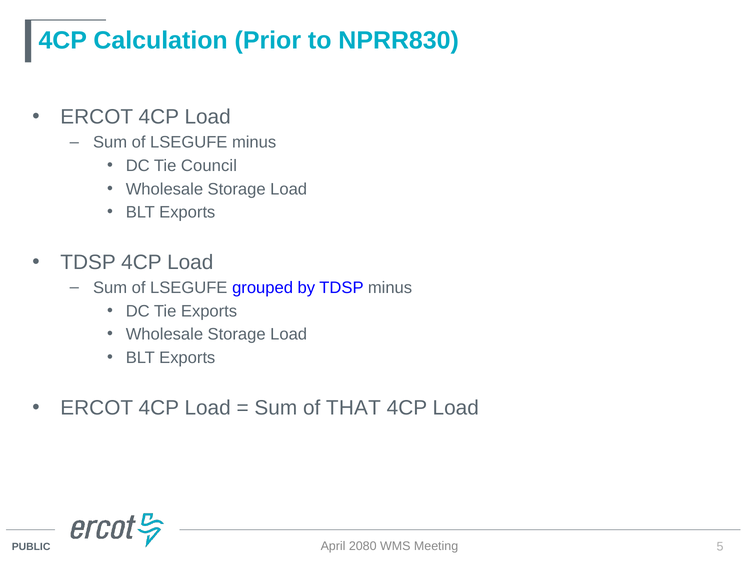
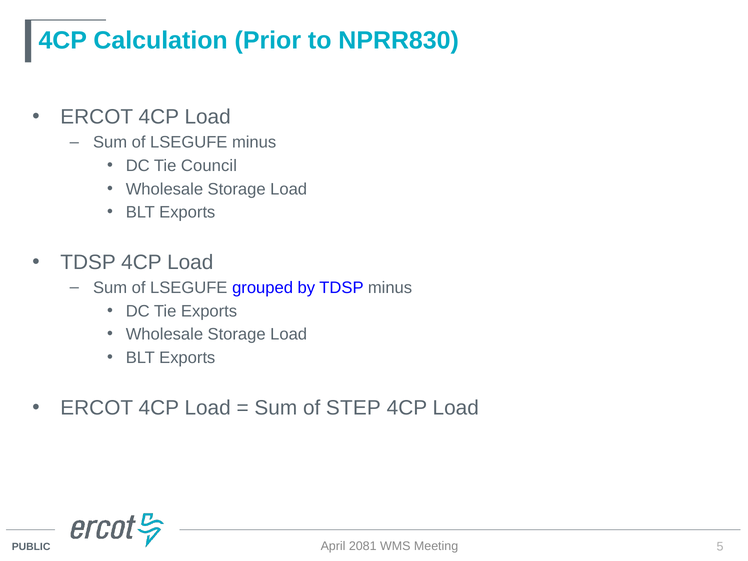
THAT: THAT -> STEP (353, 408)
2080: 2080 -> 2081 (363, 546)
